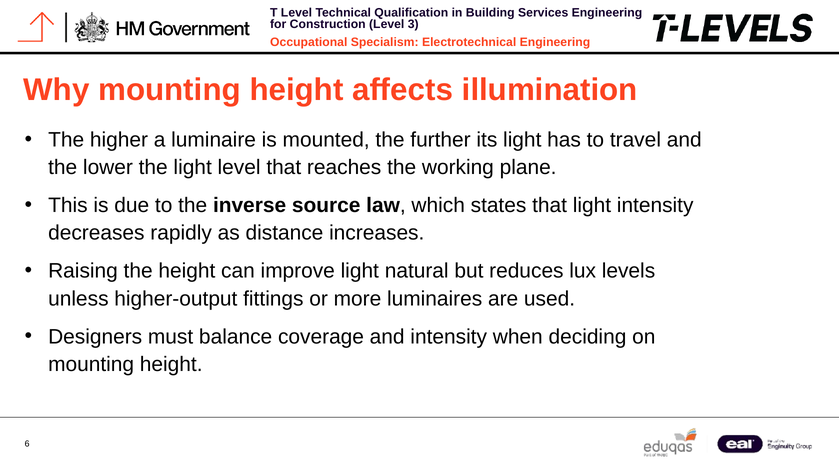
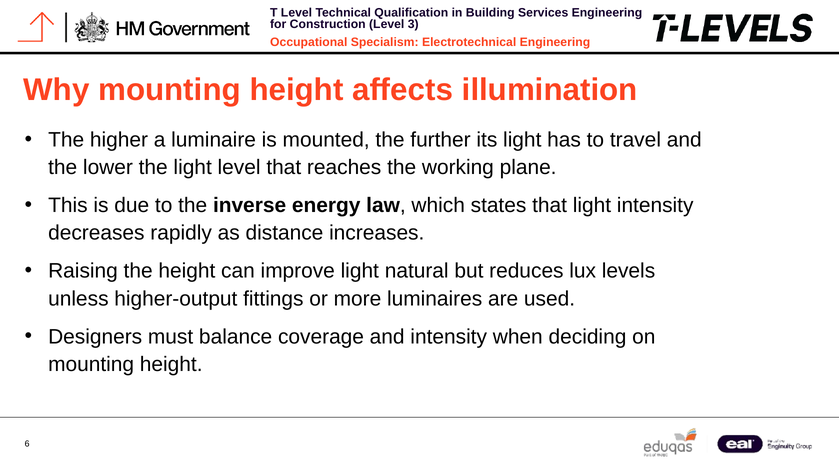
source: source -> energy (326, 205)
